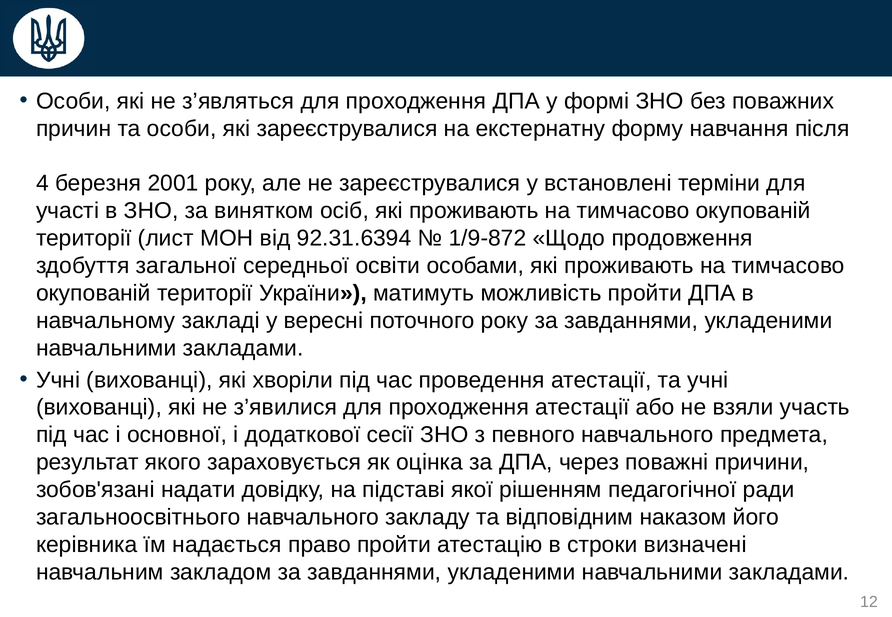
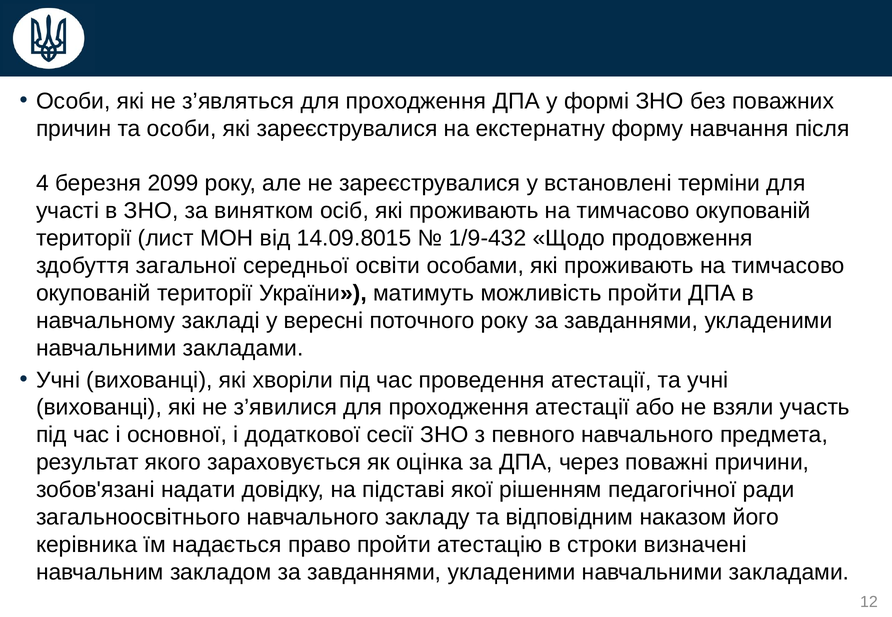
2001: 2001 -> 2099 (173, 184)
92.31.6394: 92.31.6394 -> 14.09.8015 (354, 238)
1/9-872: 1/9-872 -> 1/9-432 (488, 238)
